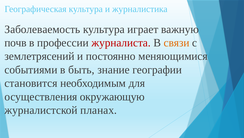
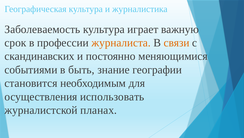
почв: почв -> срок (15, 43)
журналиста colour: red -> orange (121, 43)
землетрясений: землетрясений -> скандинавских (40, 56)
окружающую: окружающую -> использовать (112, 96)
